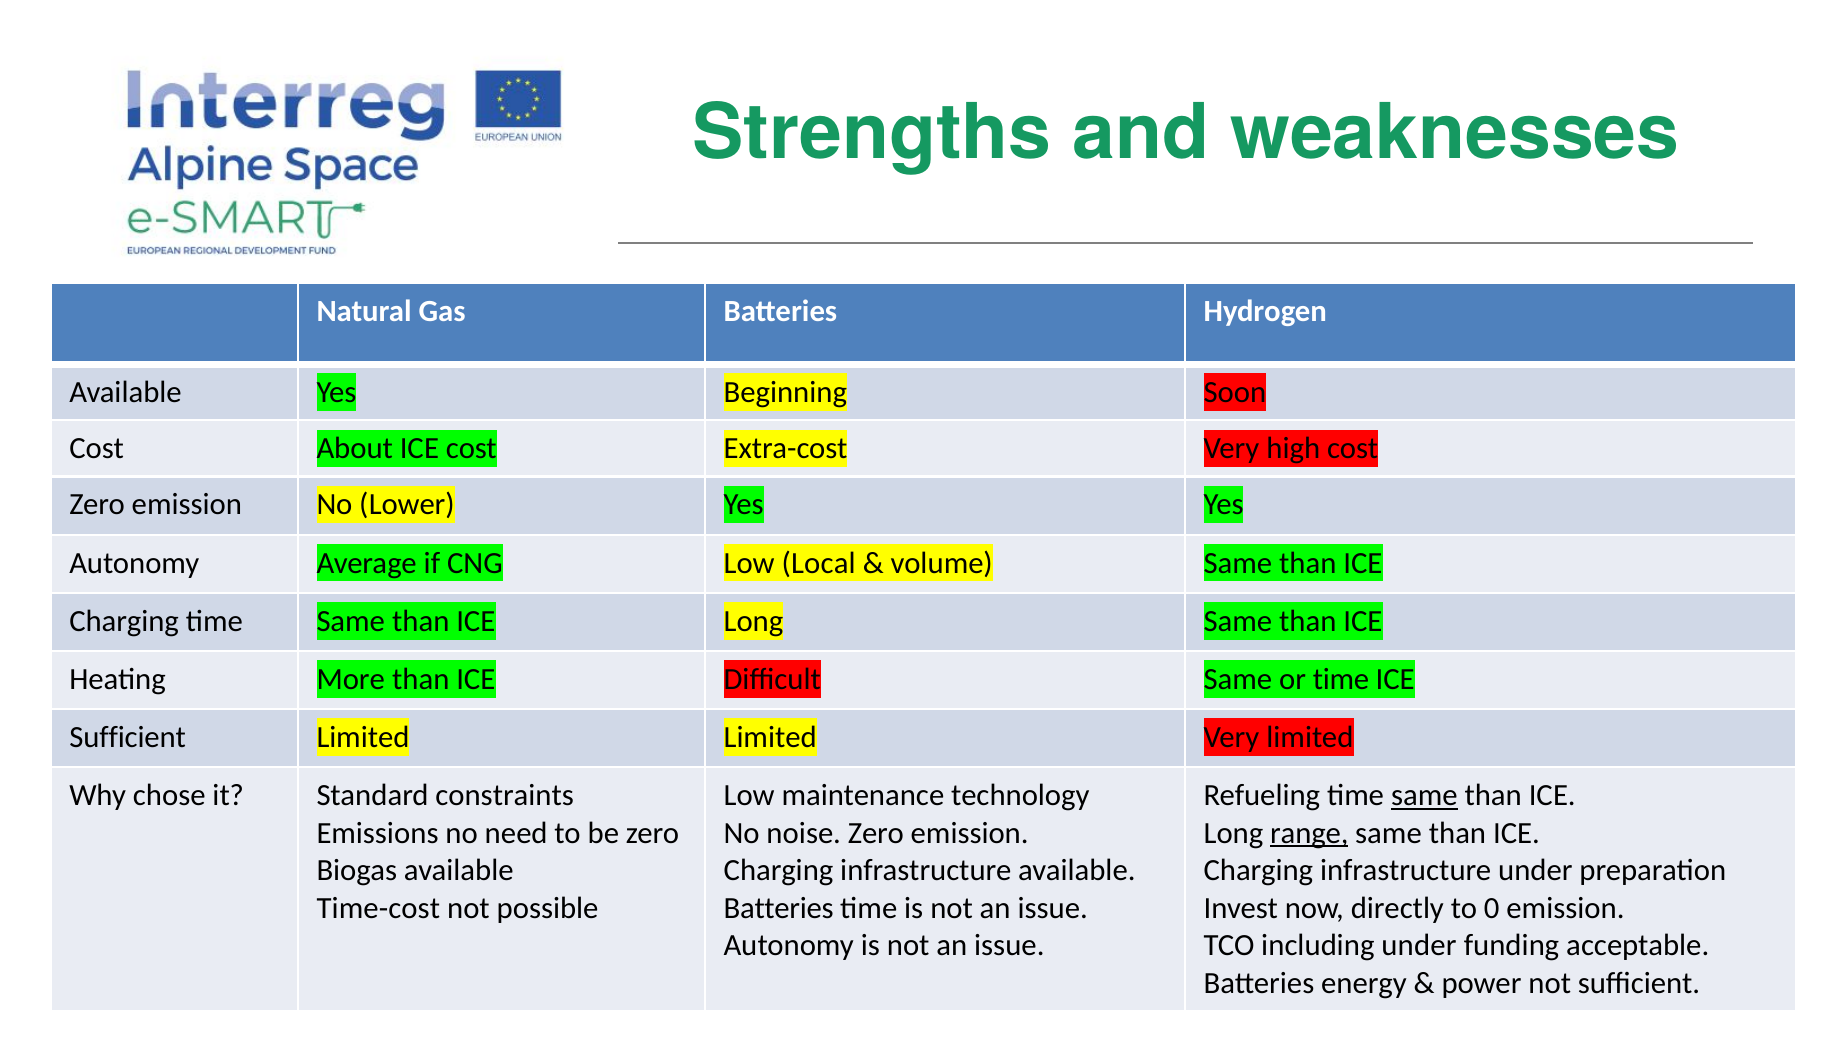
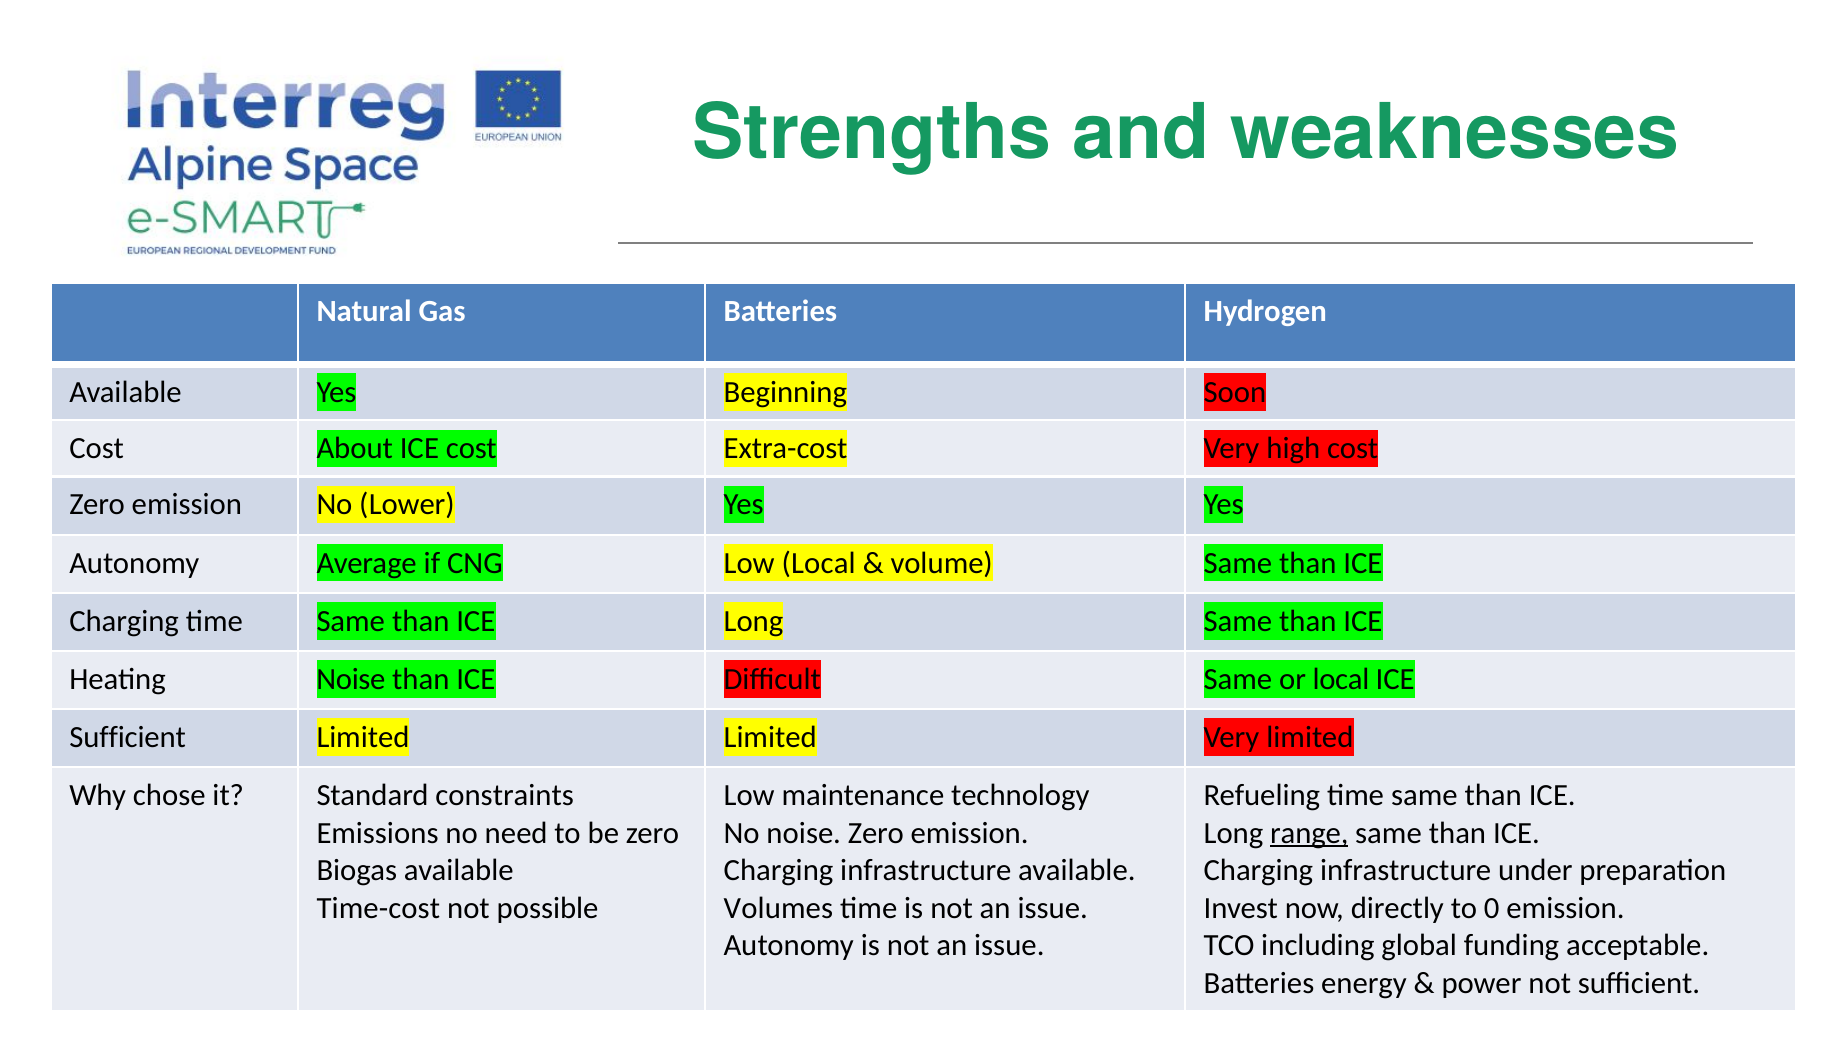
Heating More: More -> Noise (351, 679)
or time: time -> local (1341, 679)
same underline: present -> none (1424, 796)
Batteries: Batteries -> Volumes (778, 908)
including under: under -> global (1419, 946)
